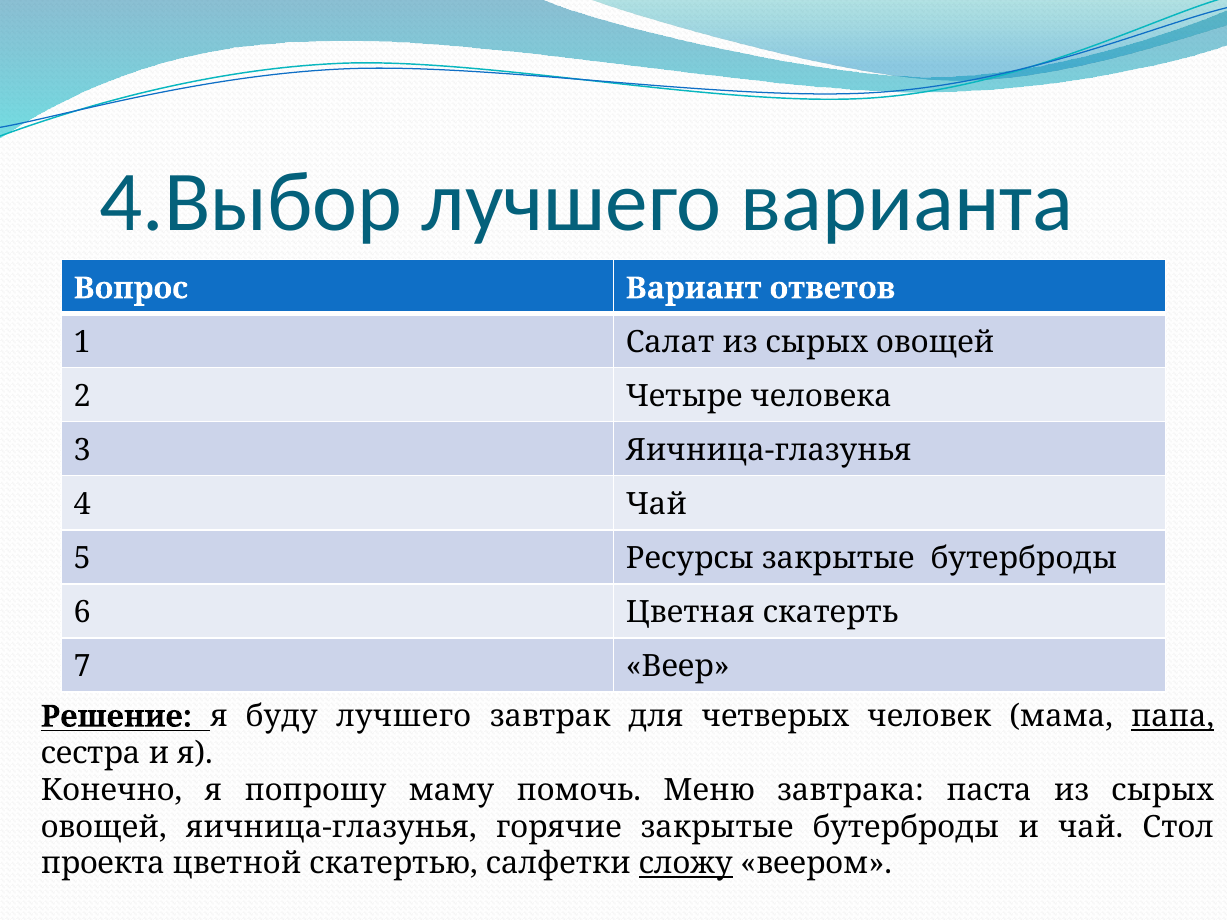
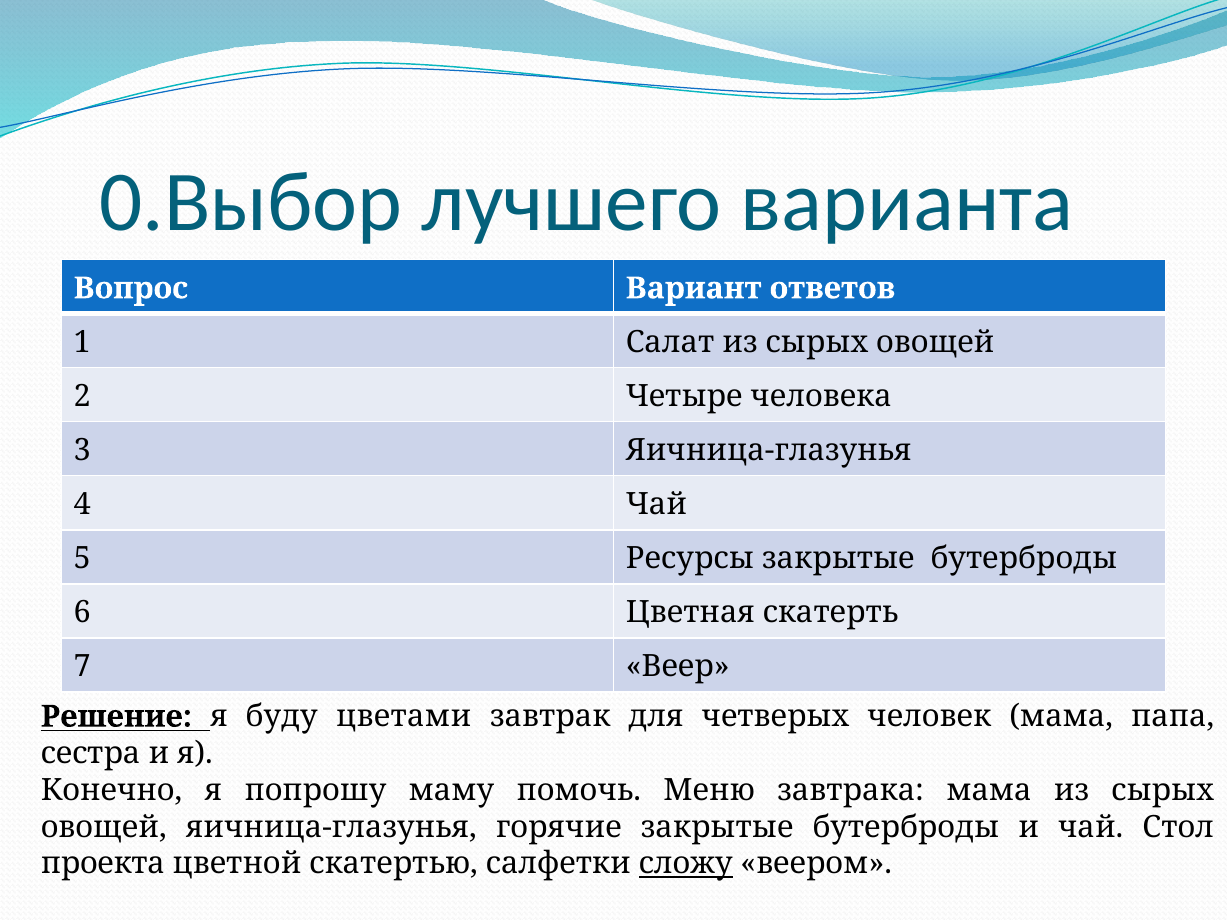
4.Выбор: 4.Выбор -> 0.Выбор (251, 203)
буду лучшего: лучшего -> цветами (404, 717)
папа underline: present -> none (1173, 717)
завтрака паста: паста -> мама (989, 790)
